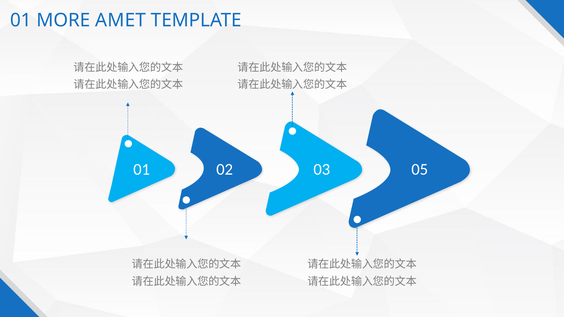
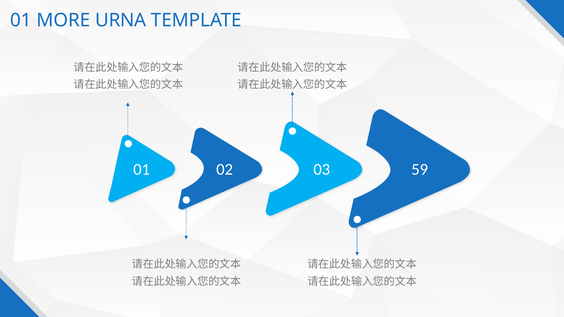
AMET: AMET -> URNA (121, 20)
05: 05 -> 59 (420, 170)
